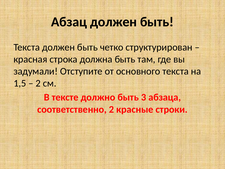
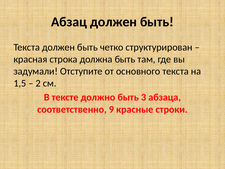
соответственно 2: 2 -> 9 (112, 109)
